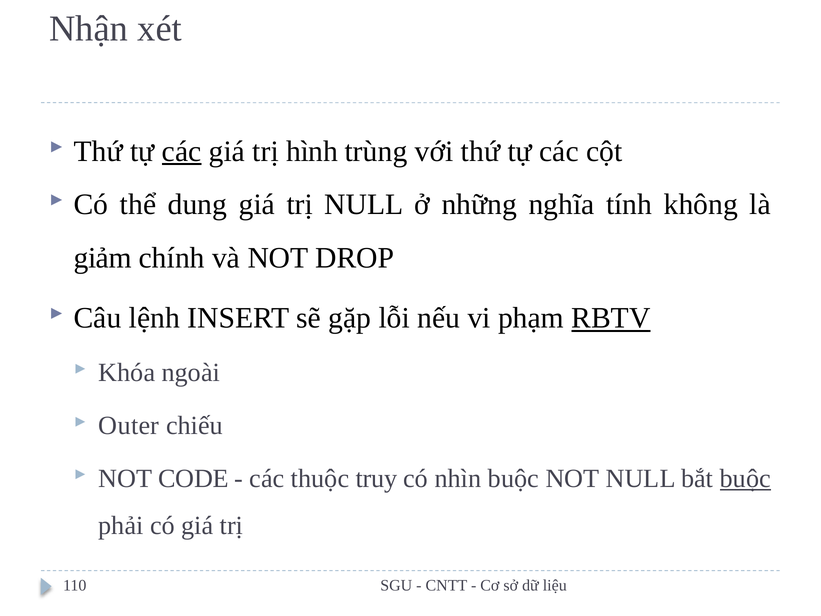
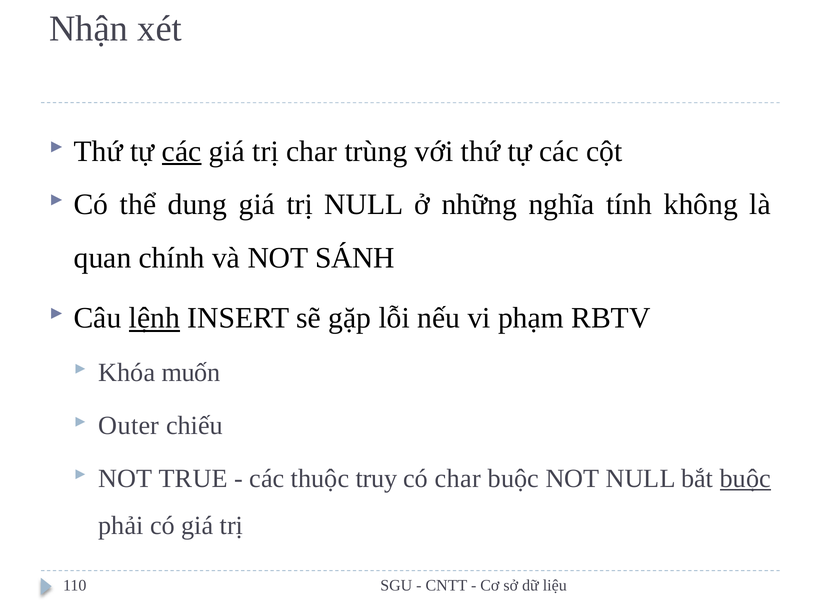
trị hình: hình -> char (312, 151)
giảm: giảm -> quan (103, 258)
DROP: DROP -> SÁNH (355, 258)
lệnh underline: none -> present (154, 318)
RBTV underline: present -> none (611, 318)
ngoài: ngoài -> muốn (191, 373)
CODE: CODE -> TRUE (193, 478)
có nhìn: nhìn -> char (458, 478)
